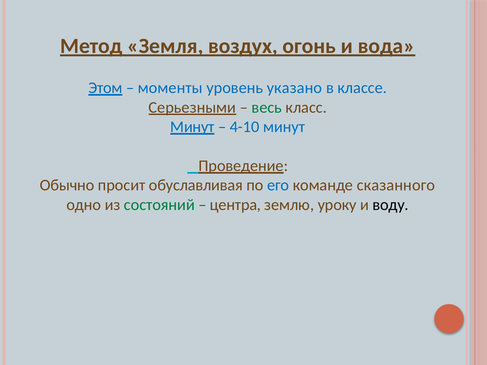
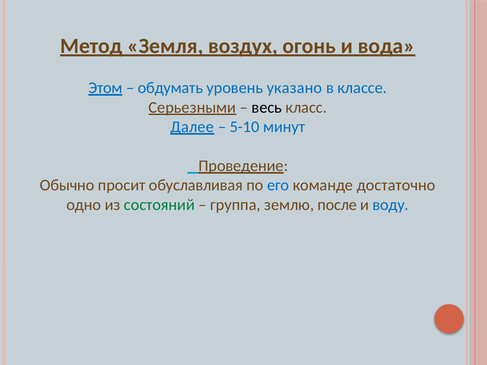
моменты: моменты -> обдумать (170, 88)
весь colour: green -> black (267, 107)
Минут: Минут -> Далее (192, 127)
4-10: 4-10 -> 5-10 (245, 127)
сказанного: сказанного -> достаточно (396, 185)
центра: центра -> группа (235, 205)
уроку: уроку -> после (337, 205)
воду colour: black -> blue (391, 205)
